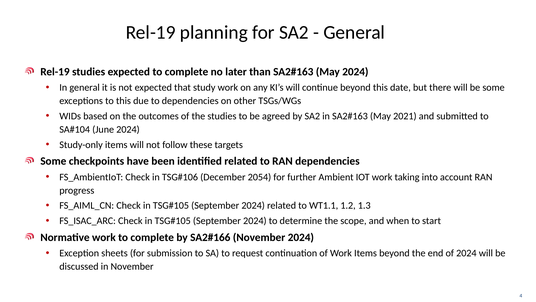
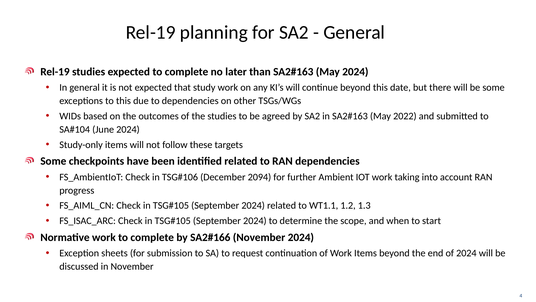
2021: 2021 -> 2022 (405, 116)
2054: 2054 -> 2094 (259, 177)
